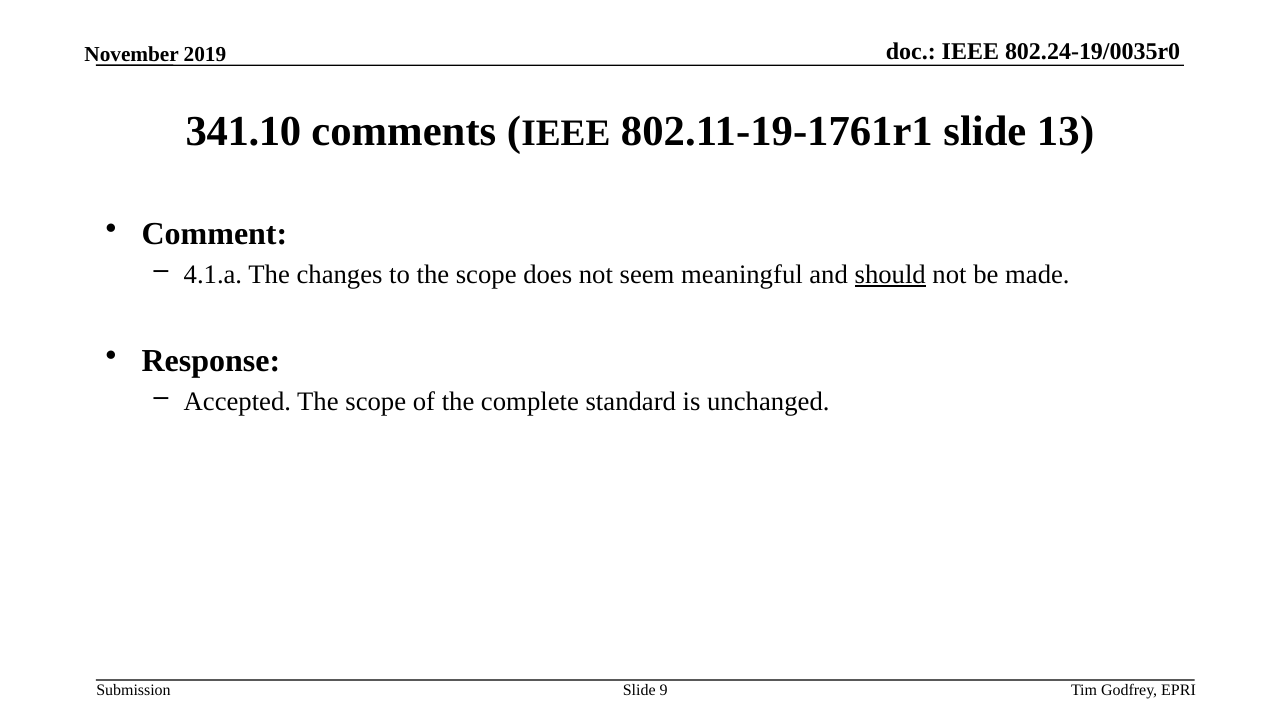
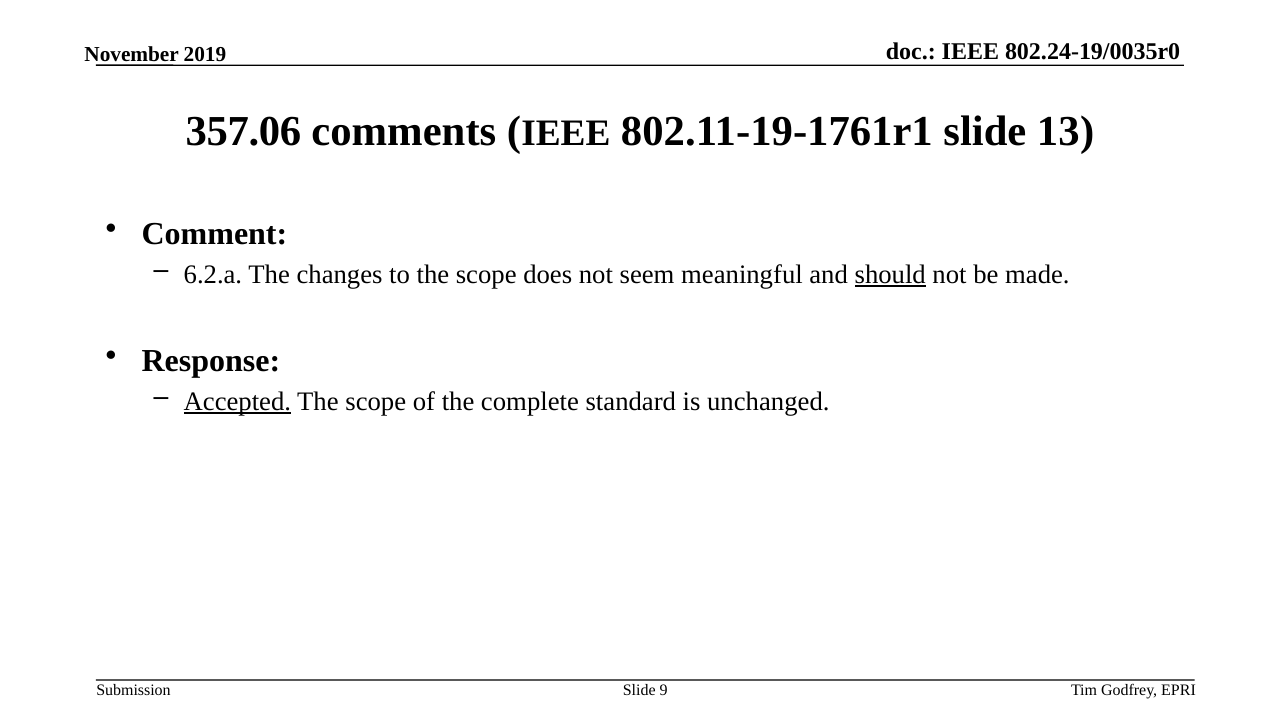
341.10: 341.10 -> 357.06 (243, 131)
4.1.a: 4.1.a -> 6.2.a (213, 274)
Accepted underline: none -> present (237, 401)
